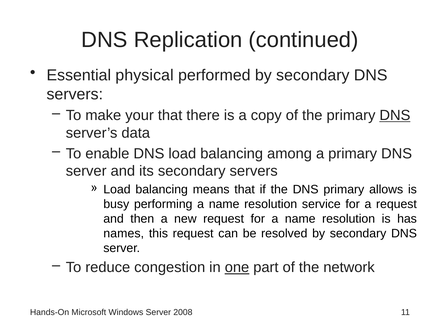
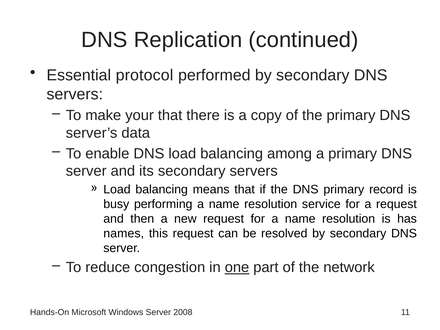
physical: physical -> protocol (144, 75)
DNS underline: present -> none (395, 115)
allows: allows -> record (386, 190)
